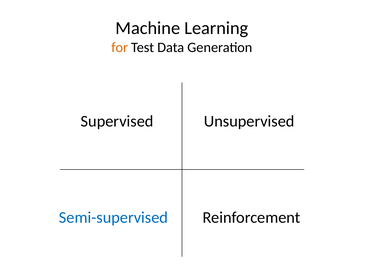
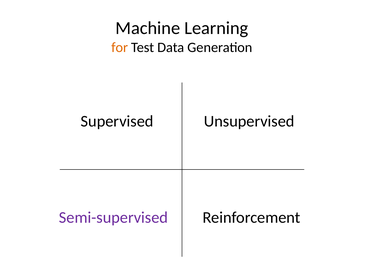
Semi-supervised colour: blue -> purple (113, 218)
